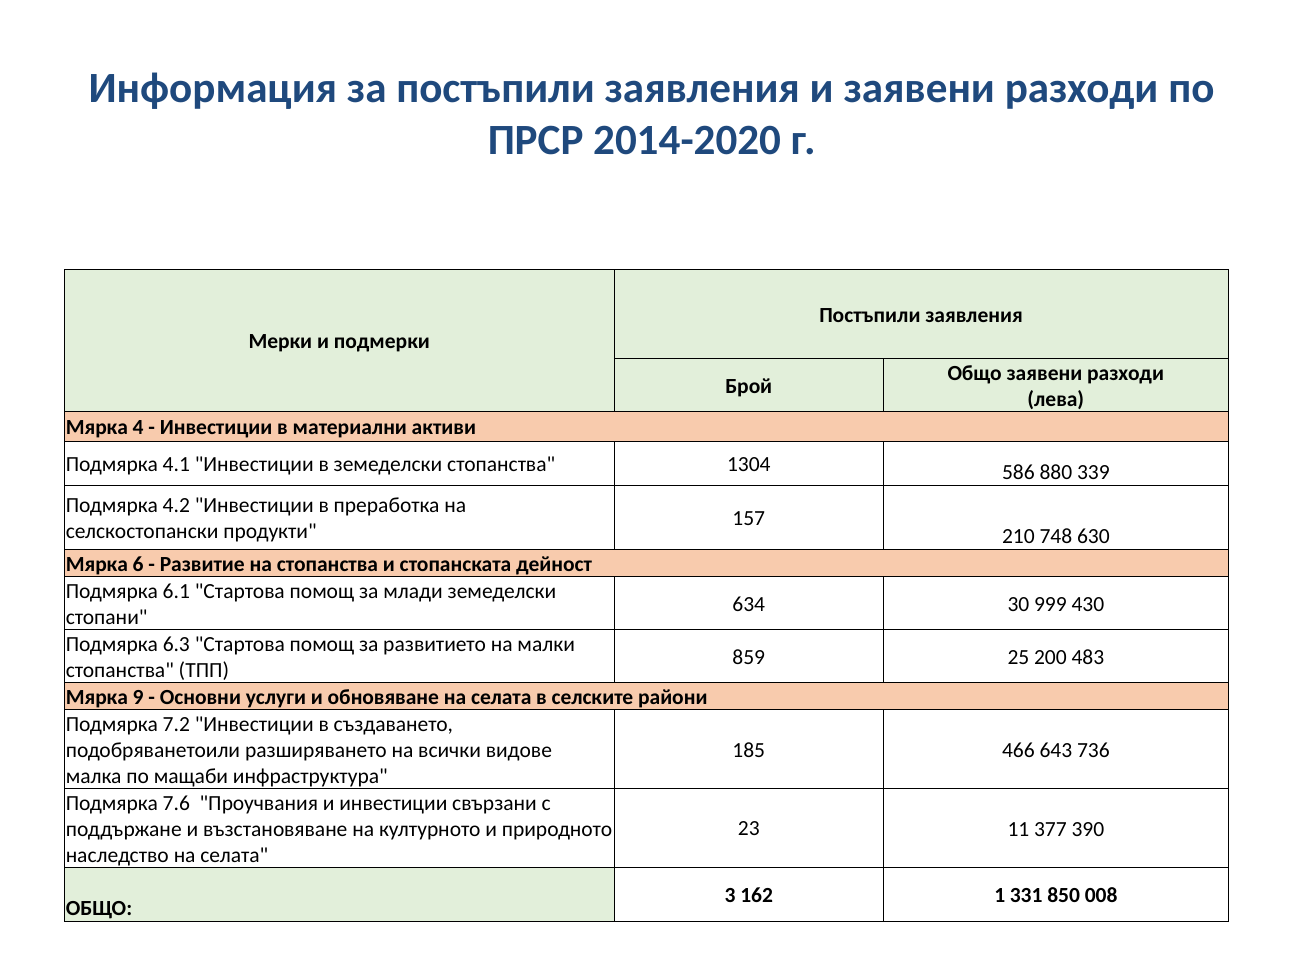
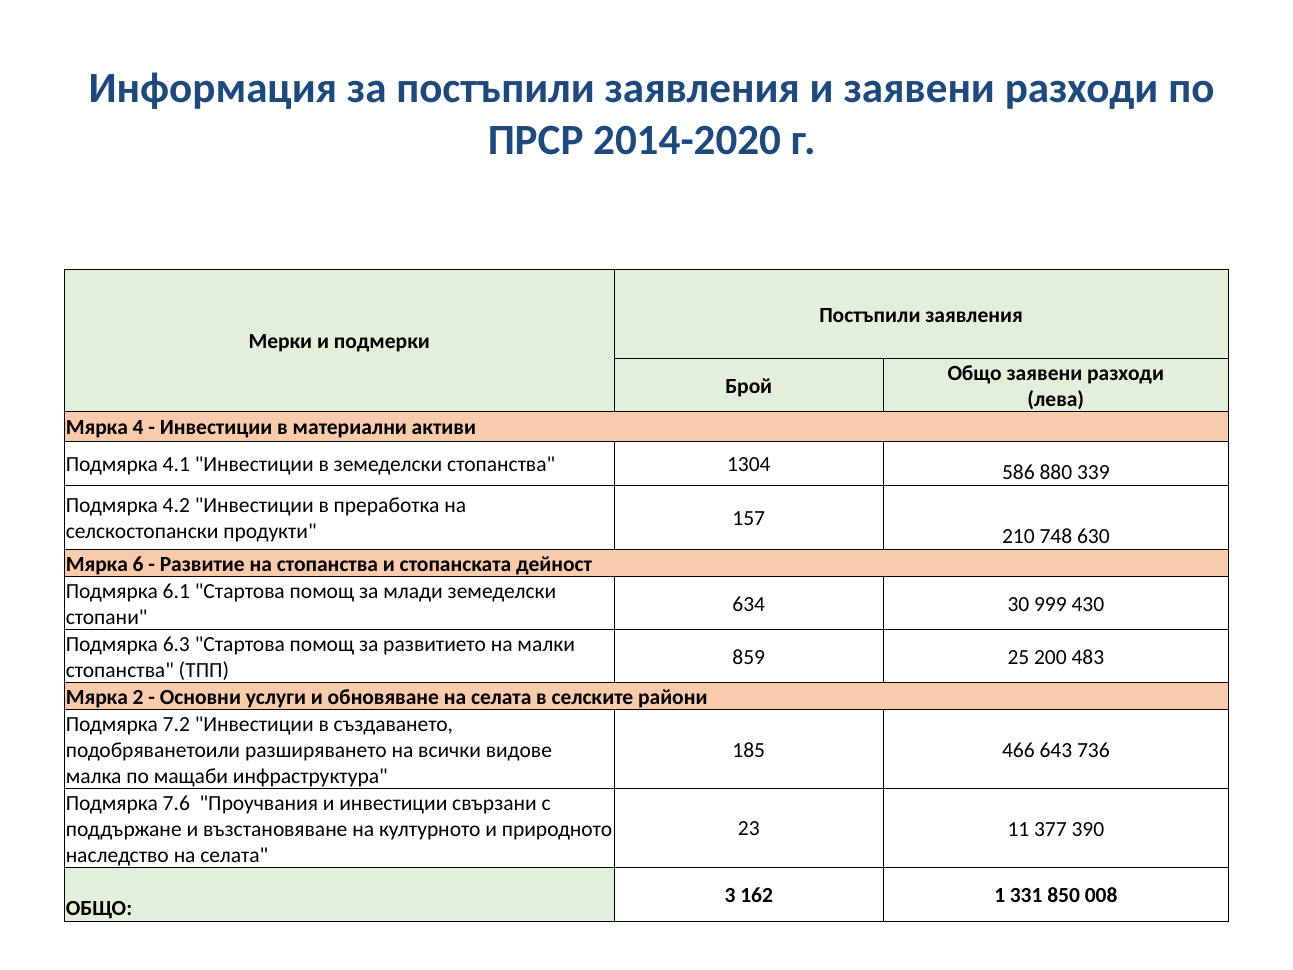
9: 9 -> 2 (138, 697)
